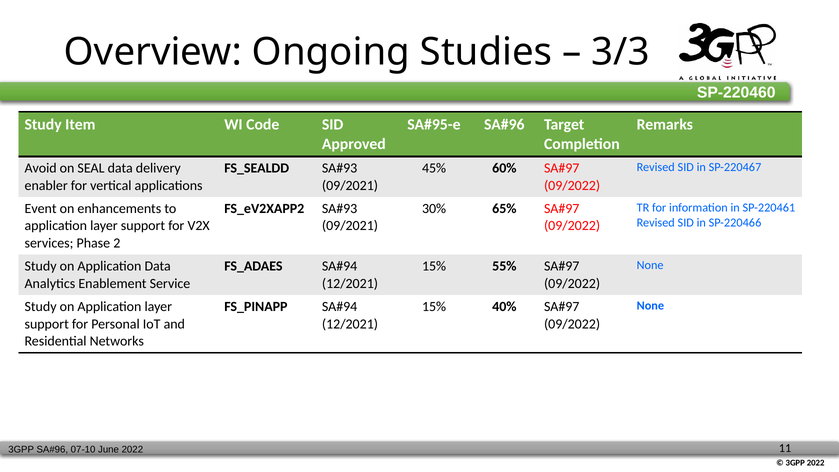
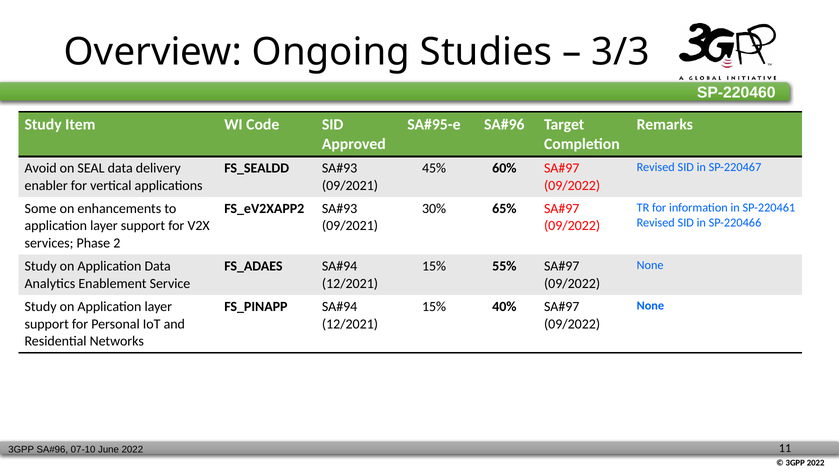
Event: Event -> Some (41, 209)
